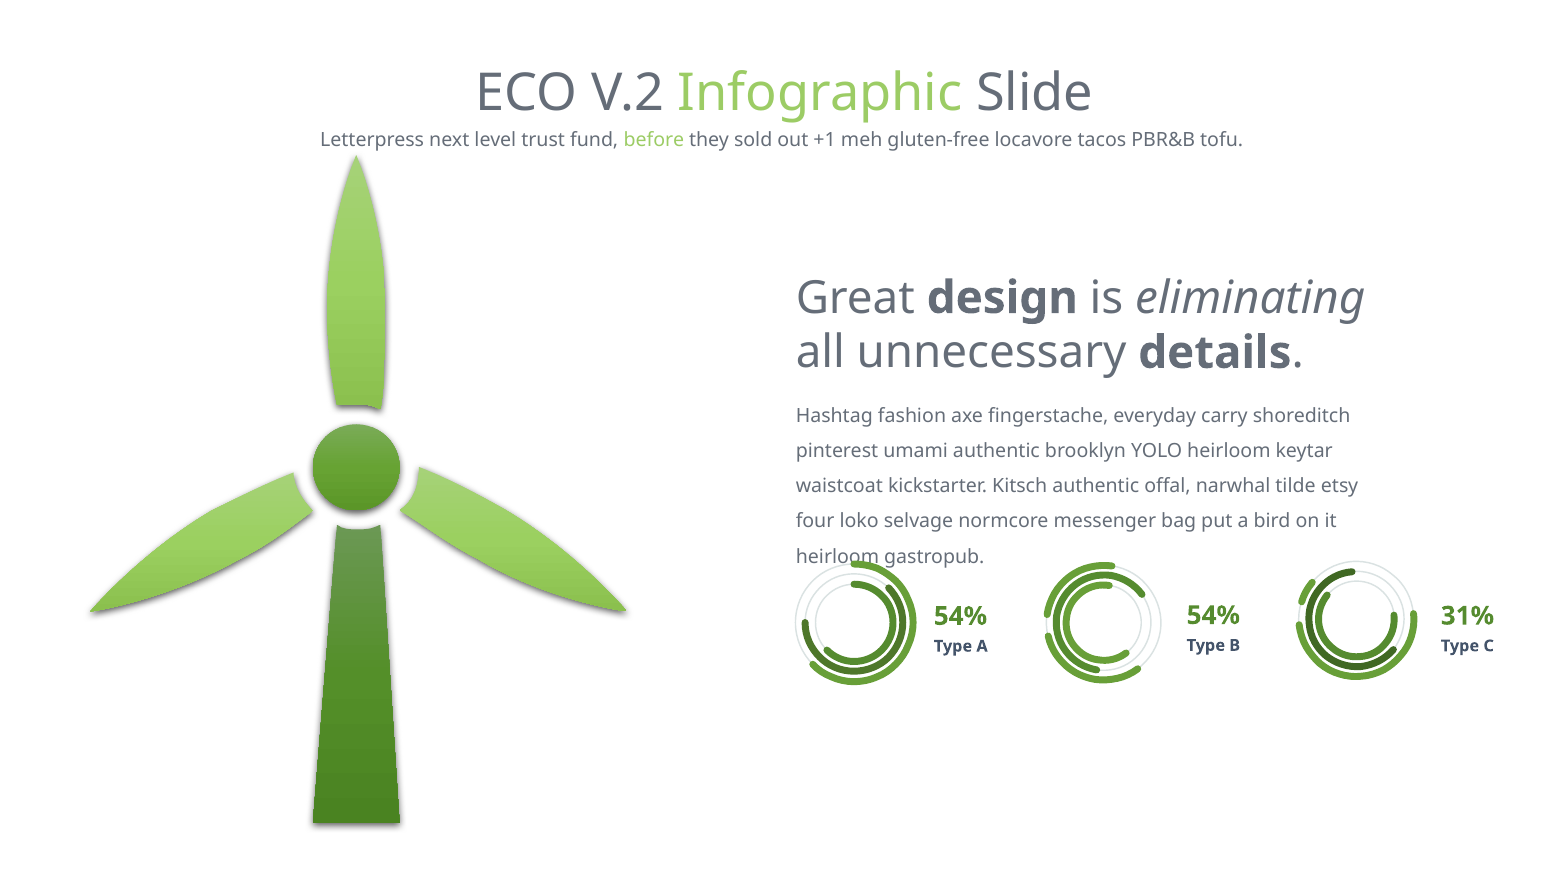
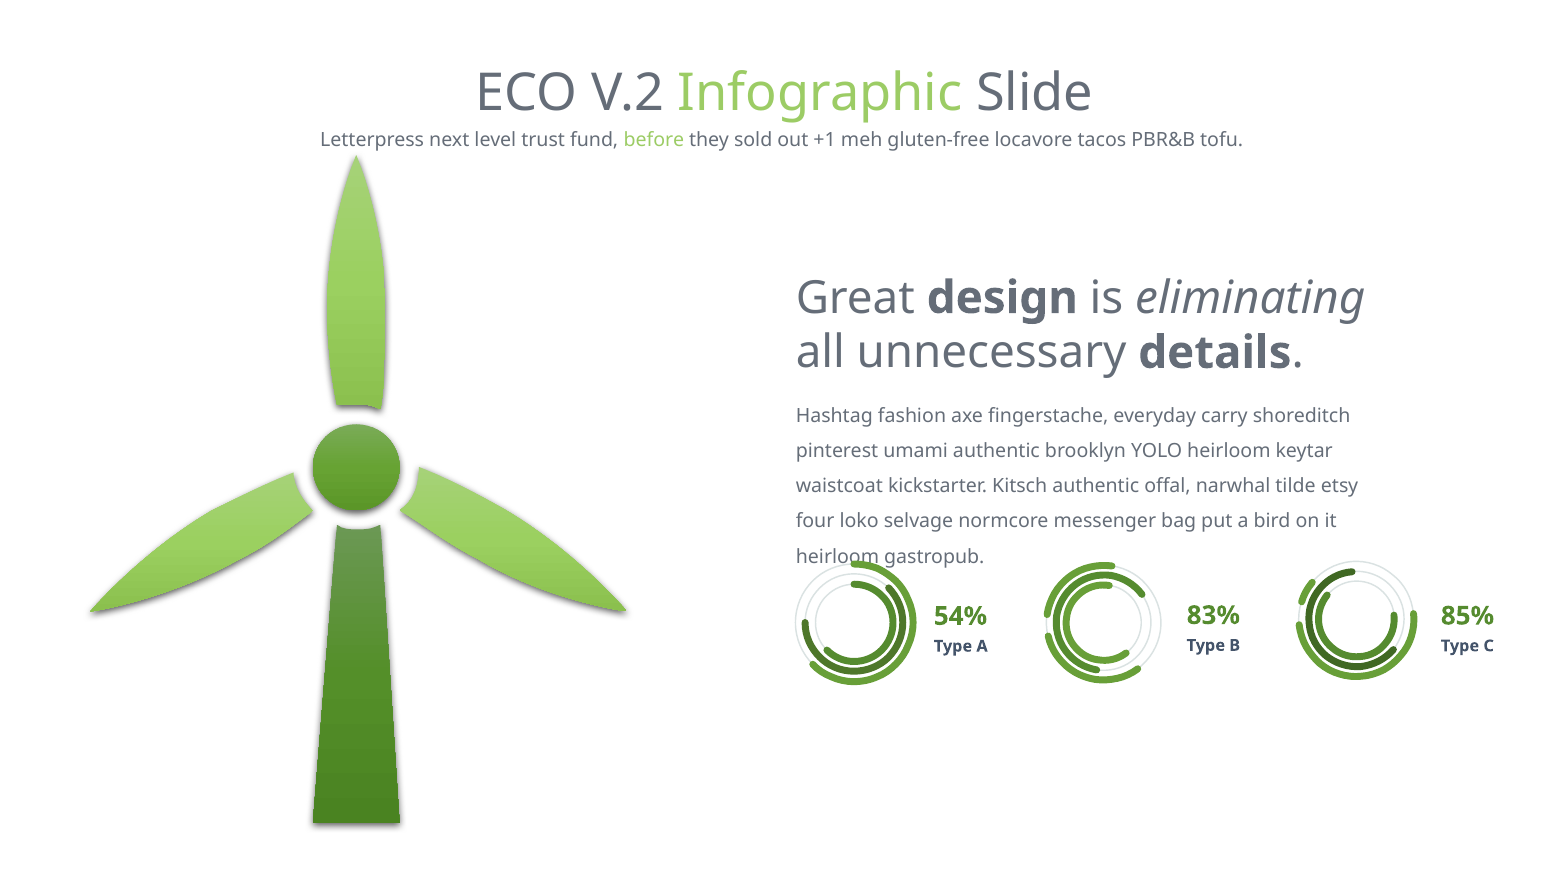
54%: 54% -> 83% (1213, 615)
31%: 31% -> 85% (1467, 616)
